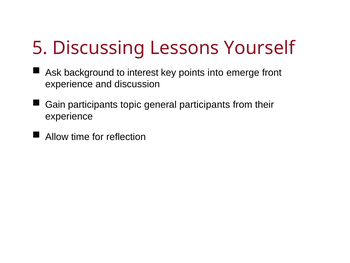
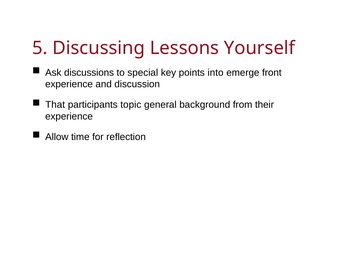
background: background -> discussions (89, 72)
interest: interest -> special (143, 72)
Gain: Gain -> That (55, 105)
general participants: participants -> background (205, 105)
